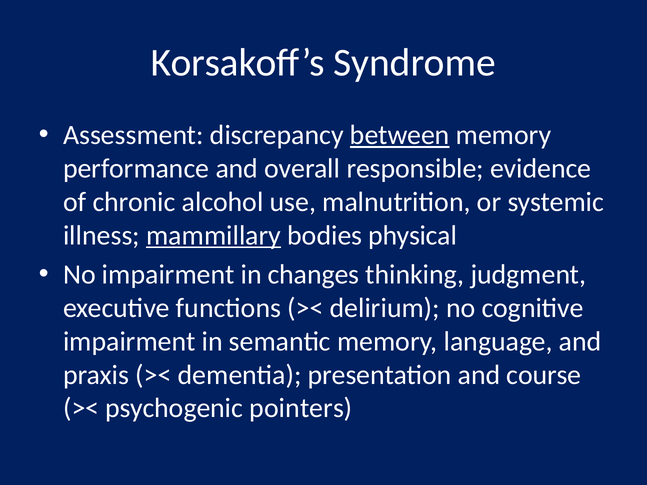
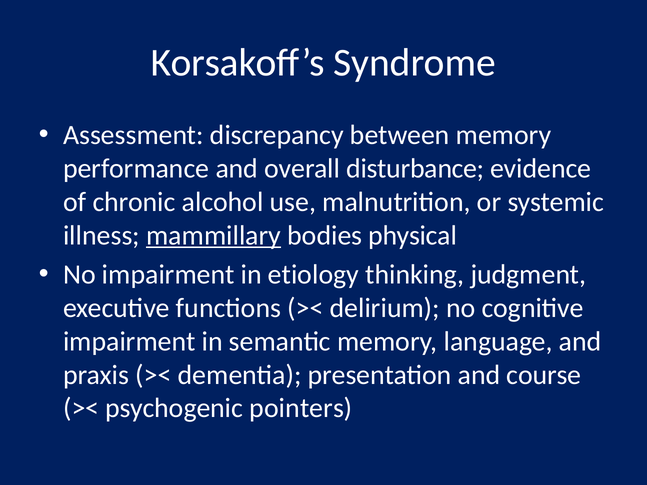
between underline: present -> none (400, 135)
responsible: responsible -> disturbance (415, 169)
changes: changes -> etiology (313, 275)
